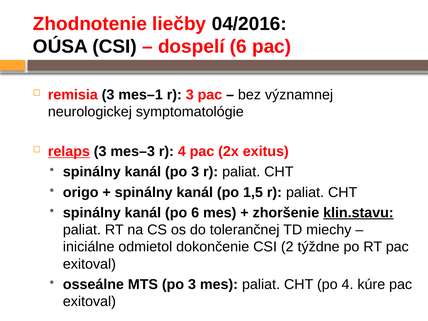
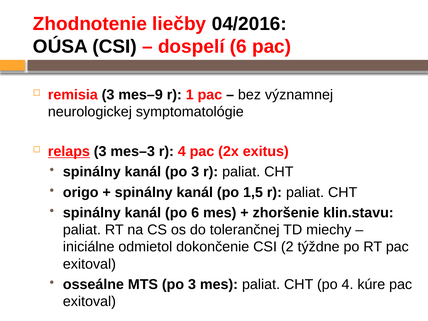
mes–1: mes–1 -> mes–9 (141, 95)
r 3: 3 -> 1 (190, 95)
klin.stavu underline: present -> none (358, 213)
